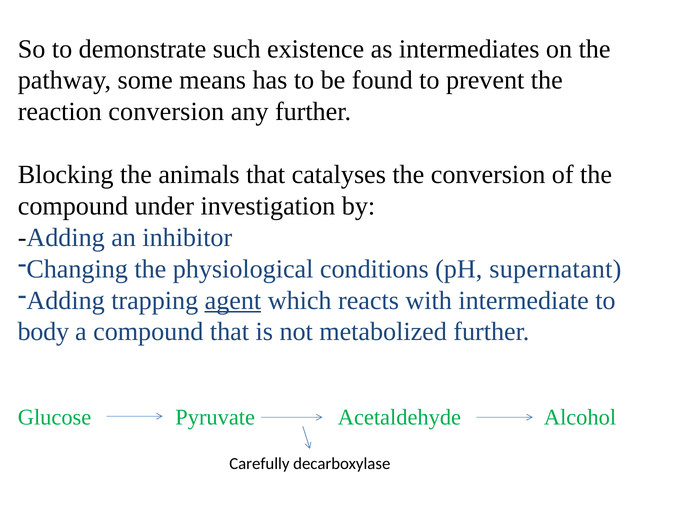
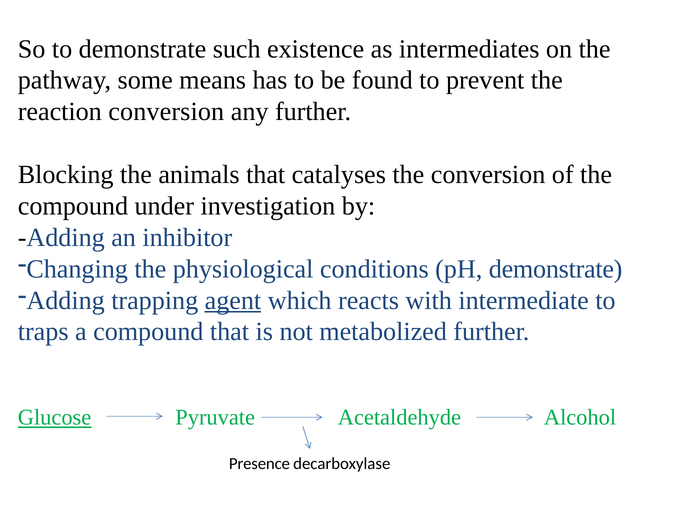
pH supernatant: supernatant -> demonstrate (556, 269)
body: body -> traps (43, 332)
Glucose underline: none -> present (55, 417)
Carefully: Carefully -> Presence (259, 463)
